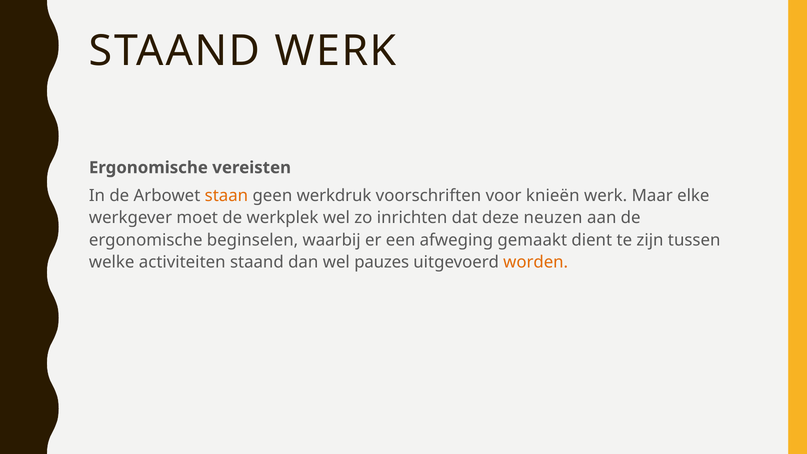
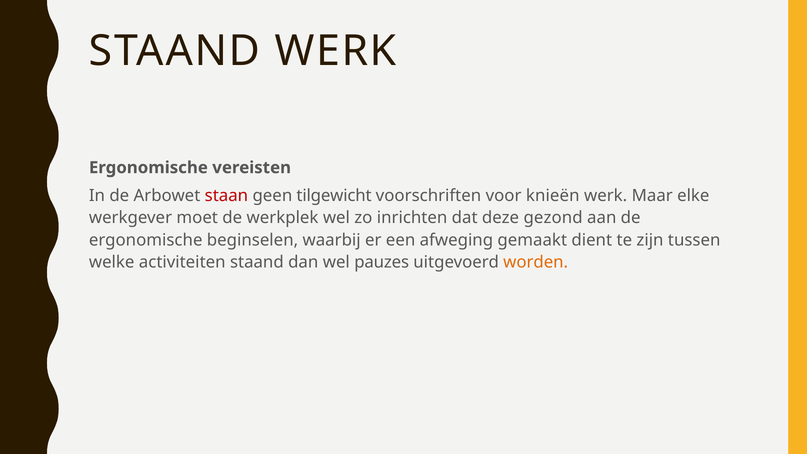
staan colour: orange -> red (226, 196)
werkdruk: werkdruk -> tilgewicht (334, 196)
neuzen: neuzen -> gezond (553, 218)
